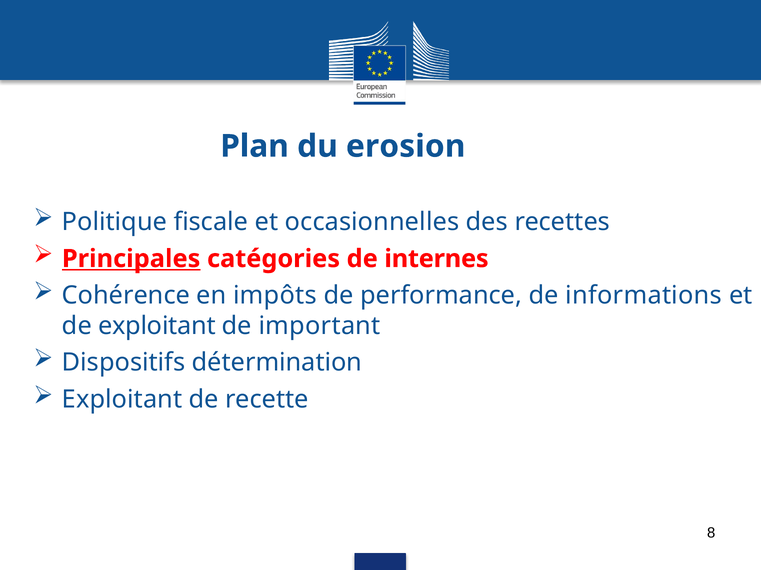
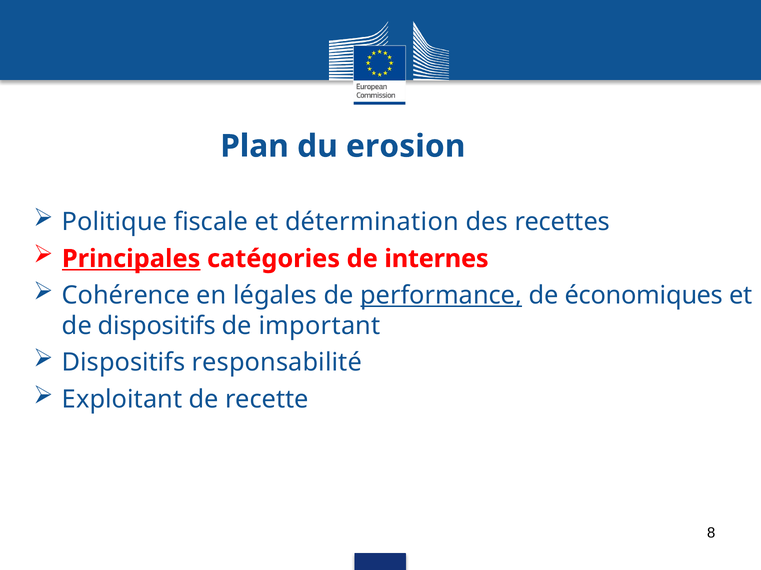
occasionnelles: occasionnelles -> détermination (372, 222)
impôts: impôts -> légales (275, 296)
performance underline: none -> present (441, 296)
informations: informations -> économiques (644, 296)
de exploitant: exploitant -> dispositifs (157, 326)
détermination: détermination -> responsabilité (277, 363)
